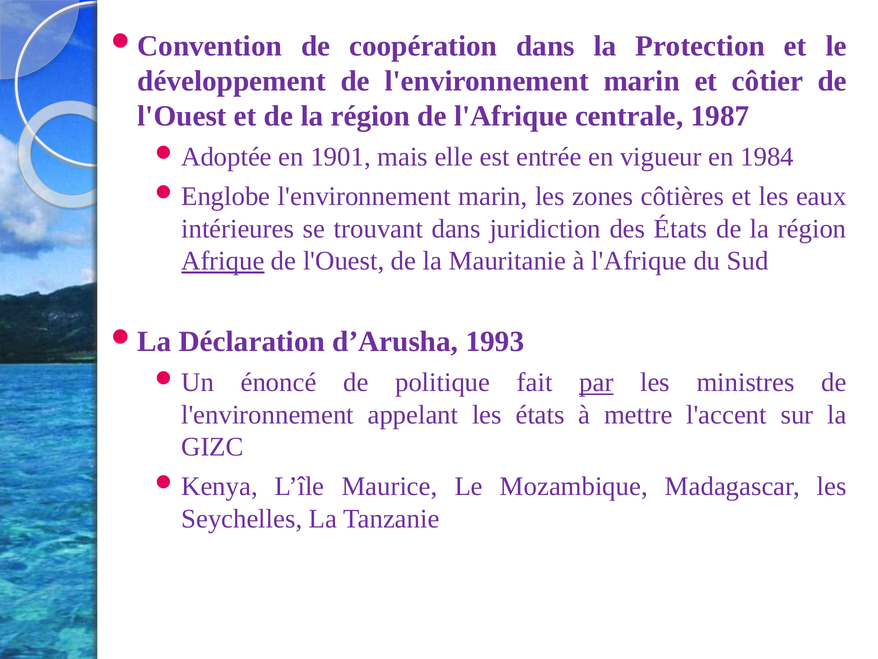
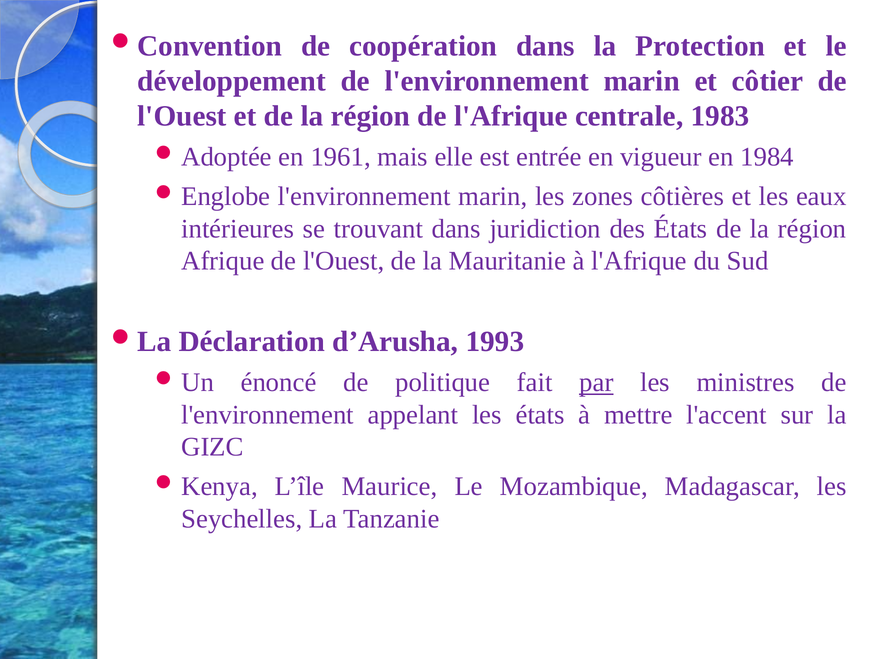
1987: 1987 -> 1983 (720, 116)
1901: 1901 -> 1961 (341, 157)
Afrique underline: present -> none (223, 261)
